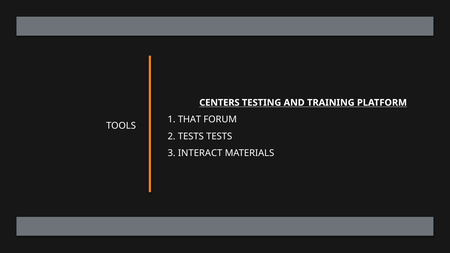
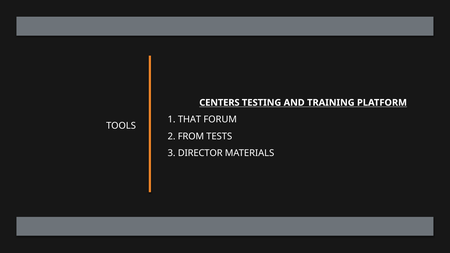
2 TESTS: TESTS -> FROM (191, 136)
INTERACT: INTERACT -> DIRECTOR (200, 153)
